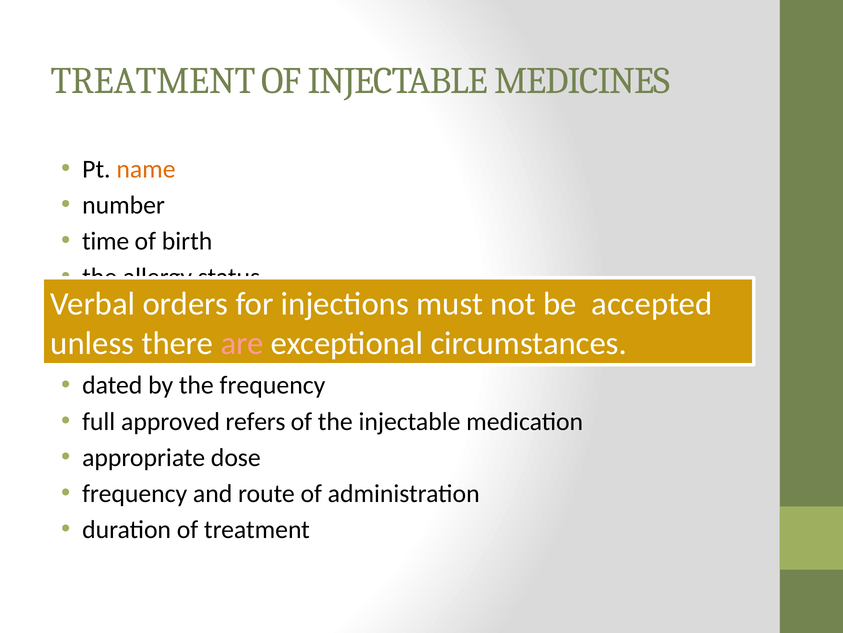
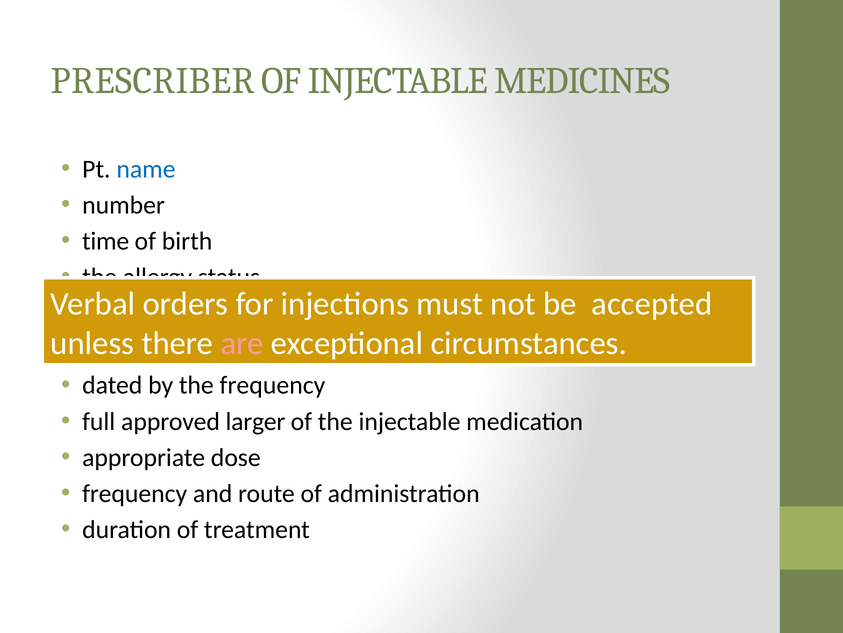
TREATMENT: TREATMENT -> PRESCRIBER (153, 81)
name colour: orange -> blue (146, 169)
refers: refers -> larger (255, 421)
